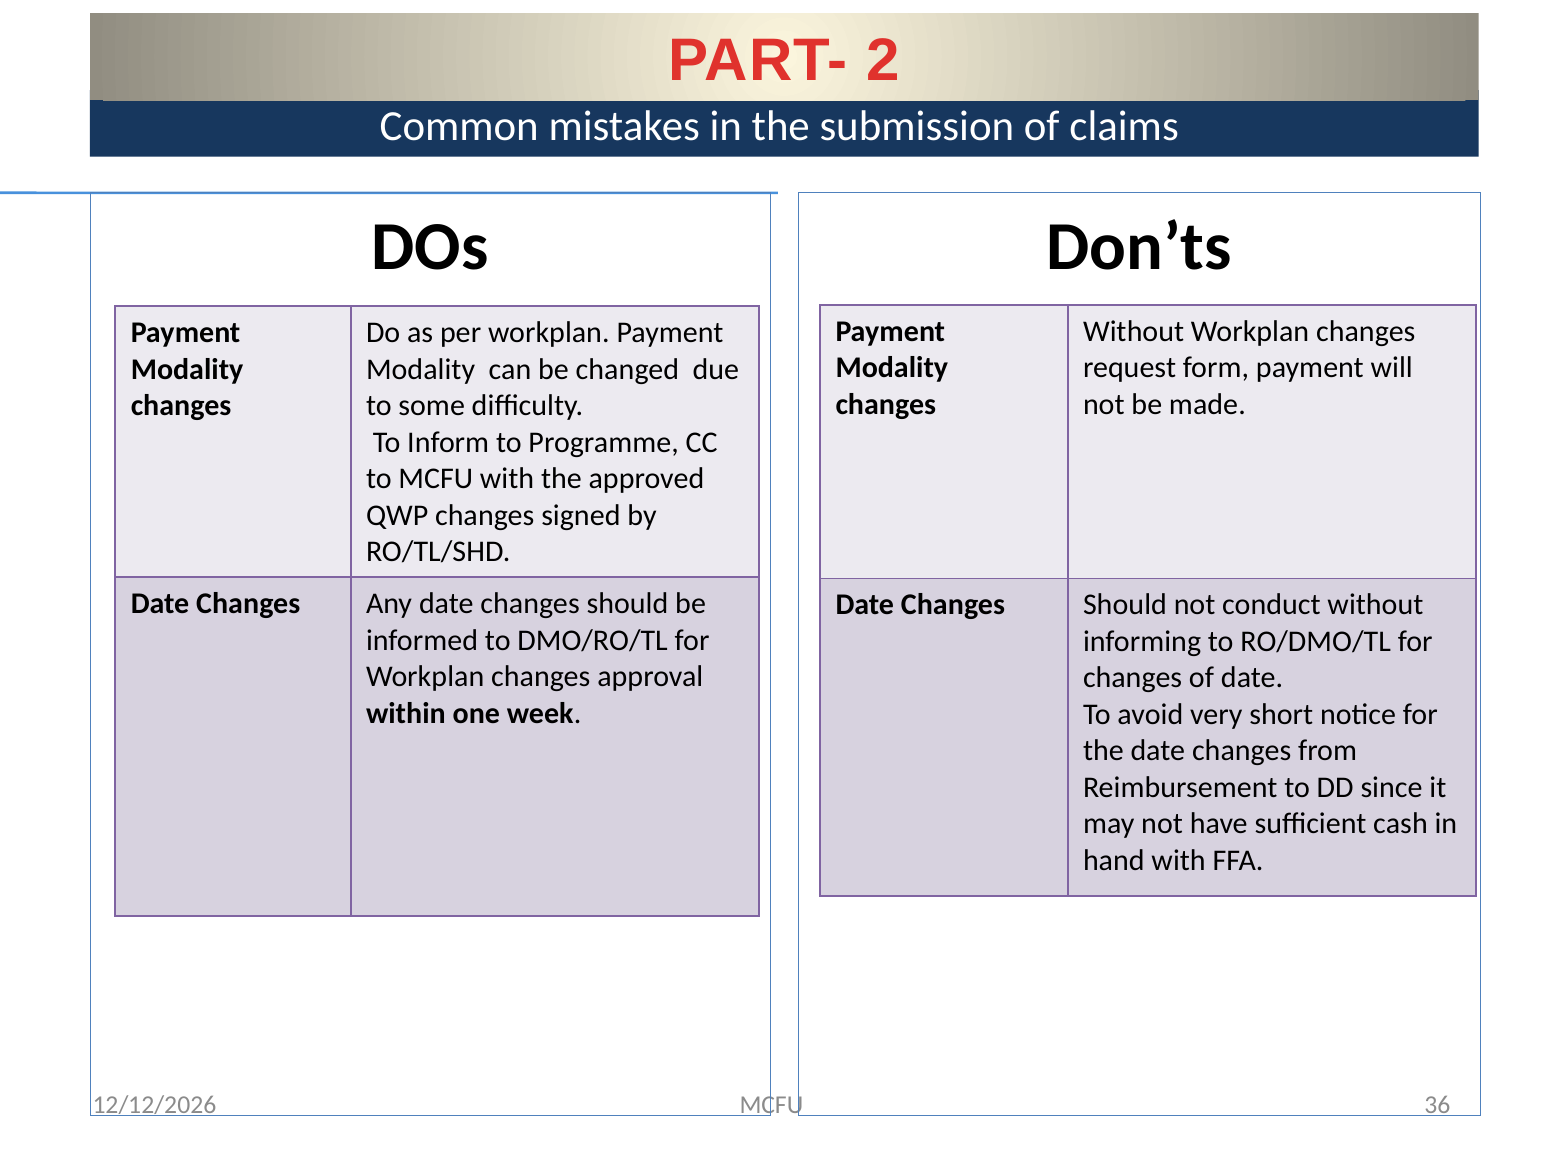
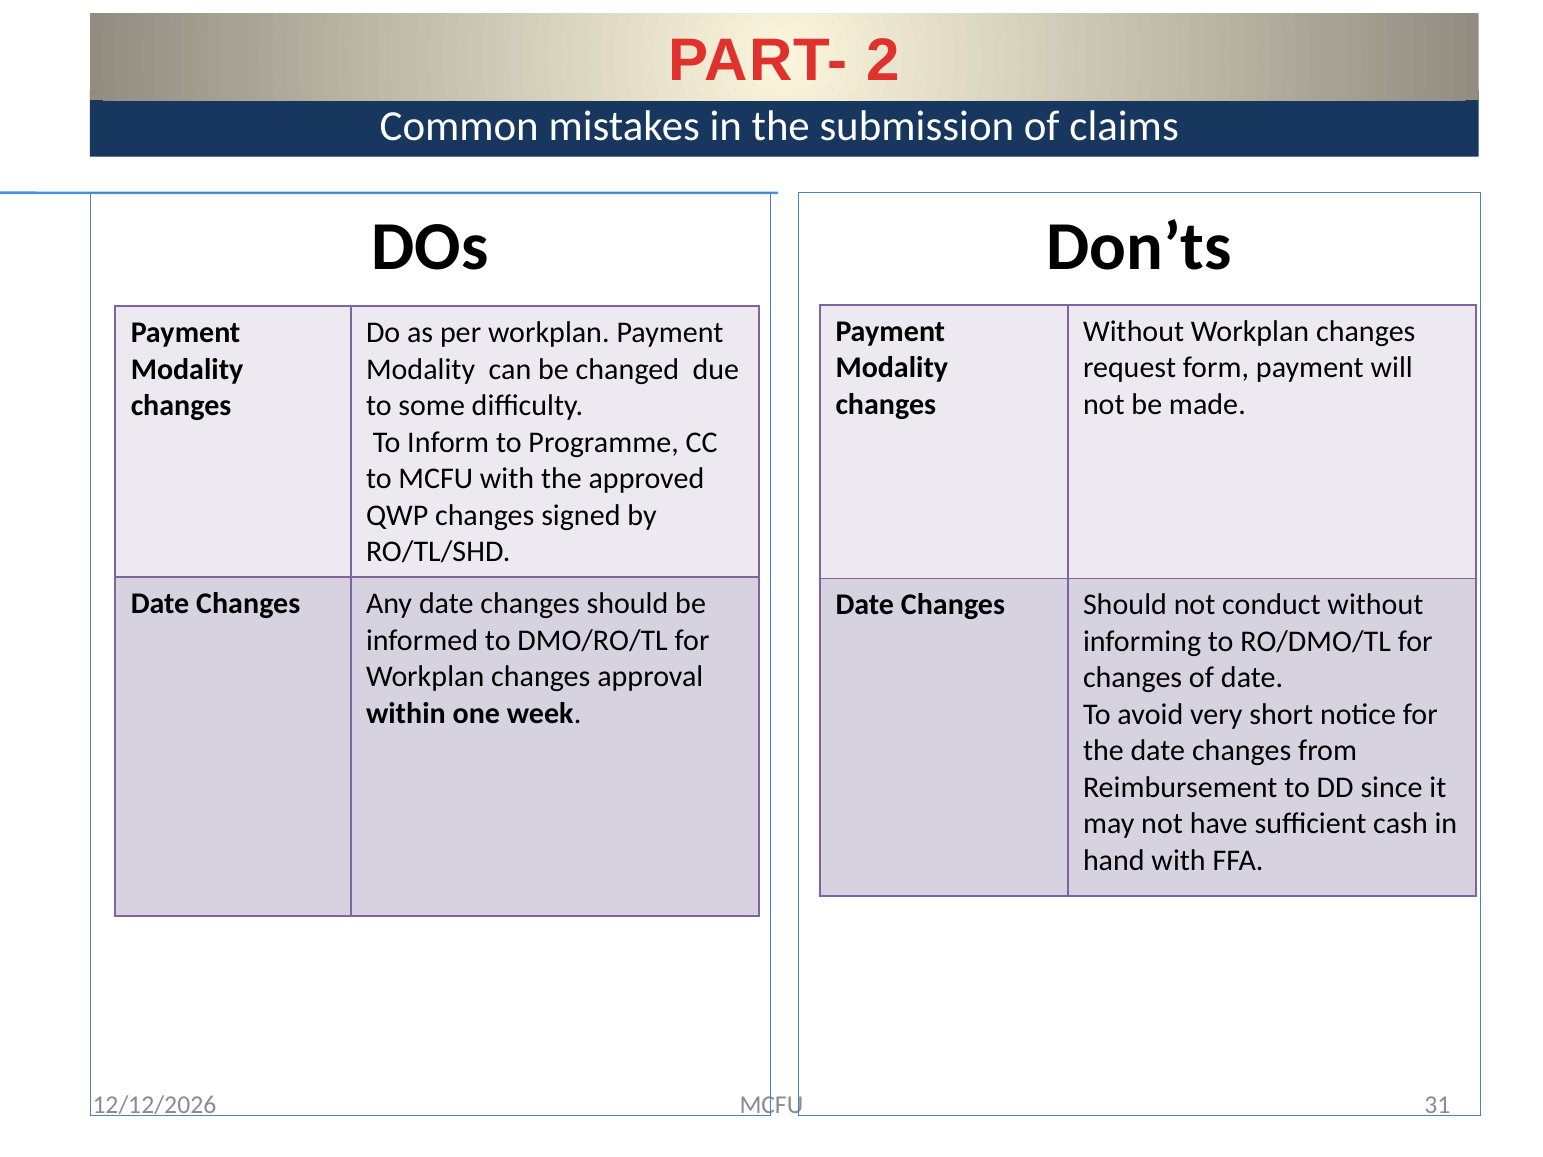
36: 36 -> 31 (1437, 1105)
